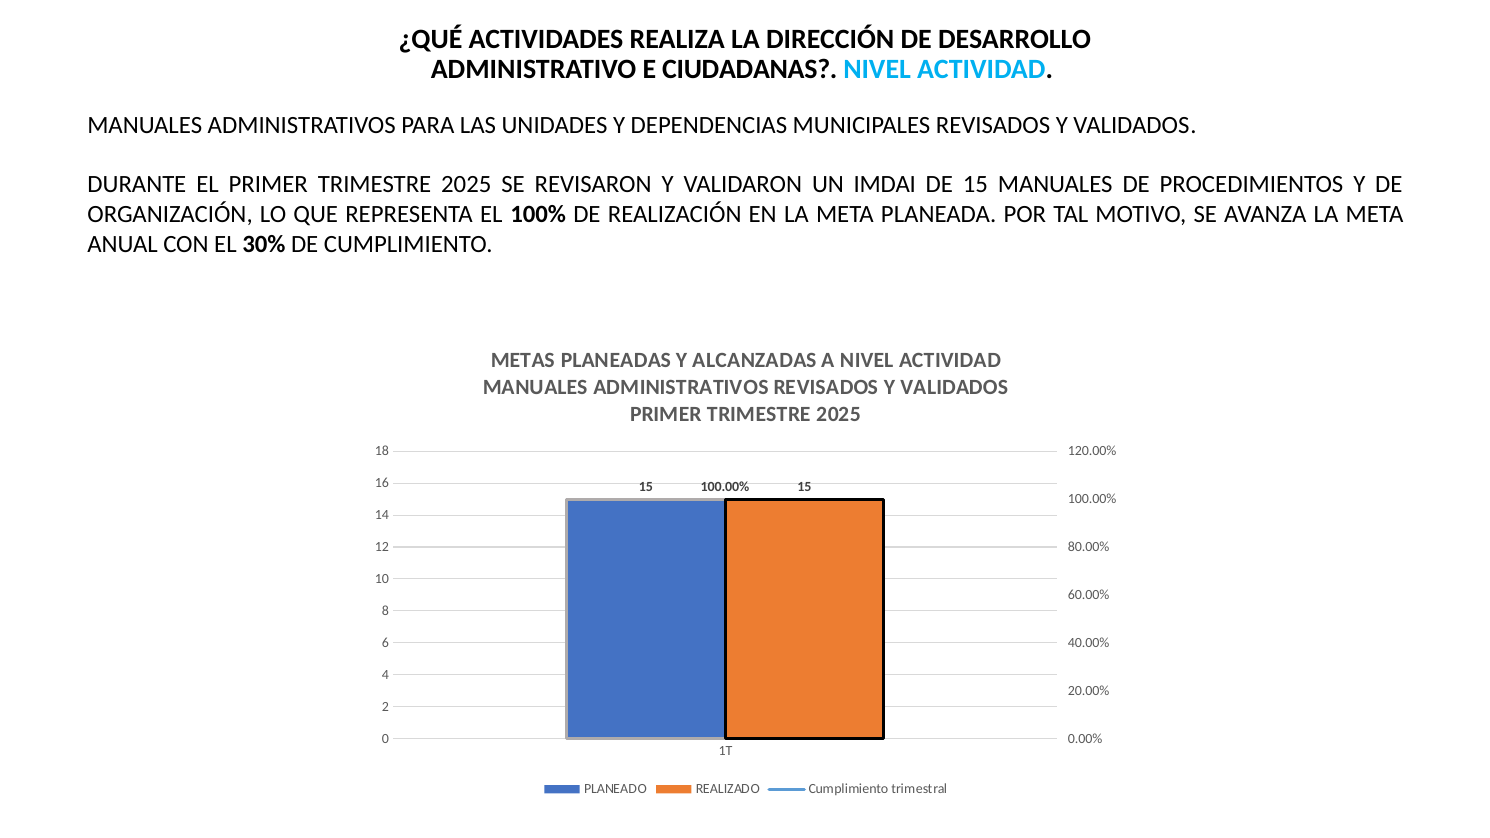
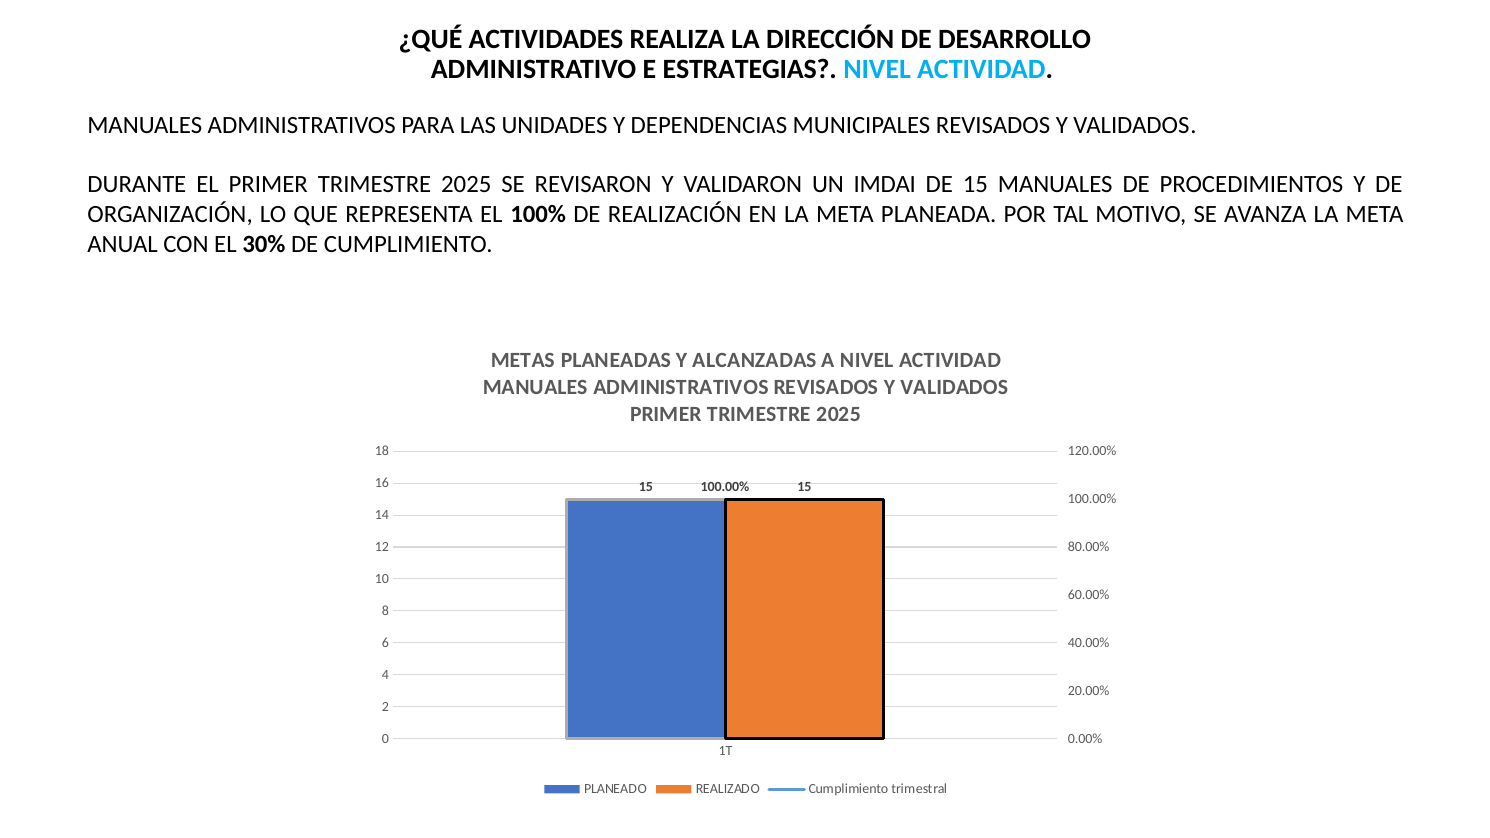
CIUDADANAS: CIUDADANAS -> ESTRATEGIAS (750, 69)
